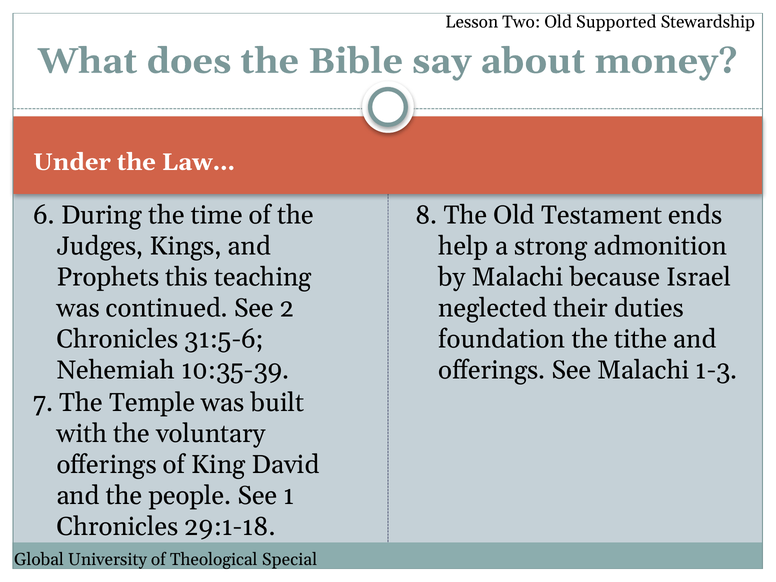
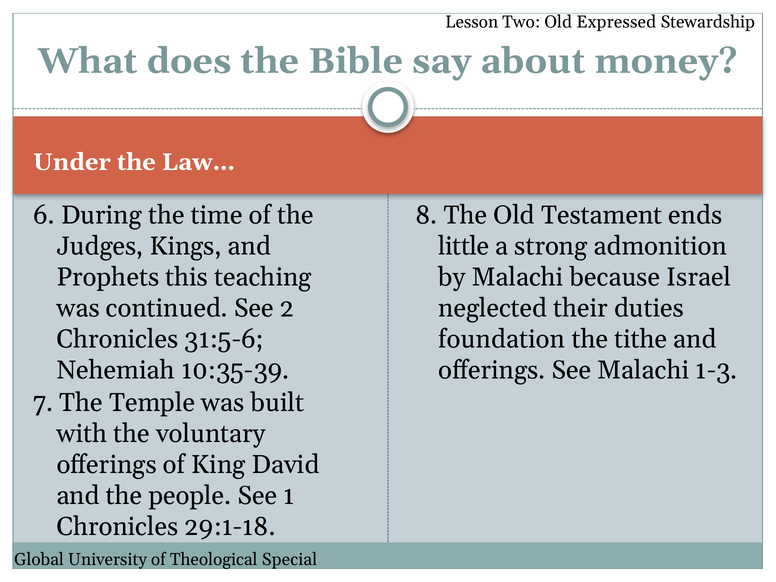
Supported: Supported -> Expressed (616, 22)
help: help -> little (464, 246)
